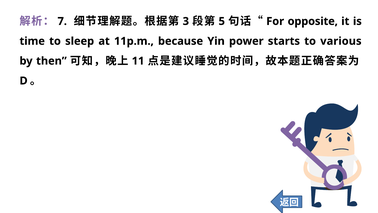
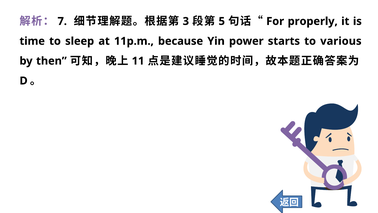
opposite: opposite -> properly (313, 21)
